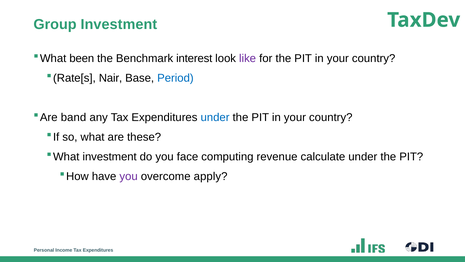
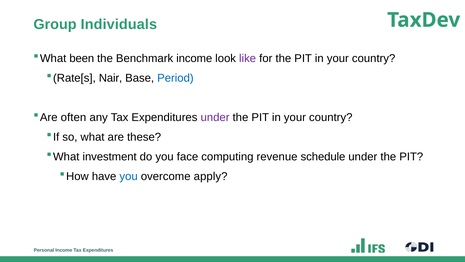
Group Investment: Investment -> Individuals (119, 24)
Benchmark interest: interest -> income (194, 58)
band: band -> often (73, 117)
under colour: blue -> purple (215, 117)
calculate: calculate -> schedule (323, 156)
you colour: purple -> blue (129, 176)
